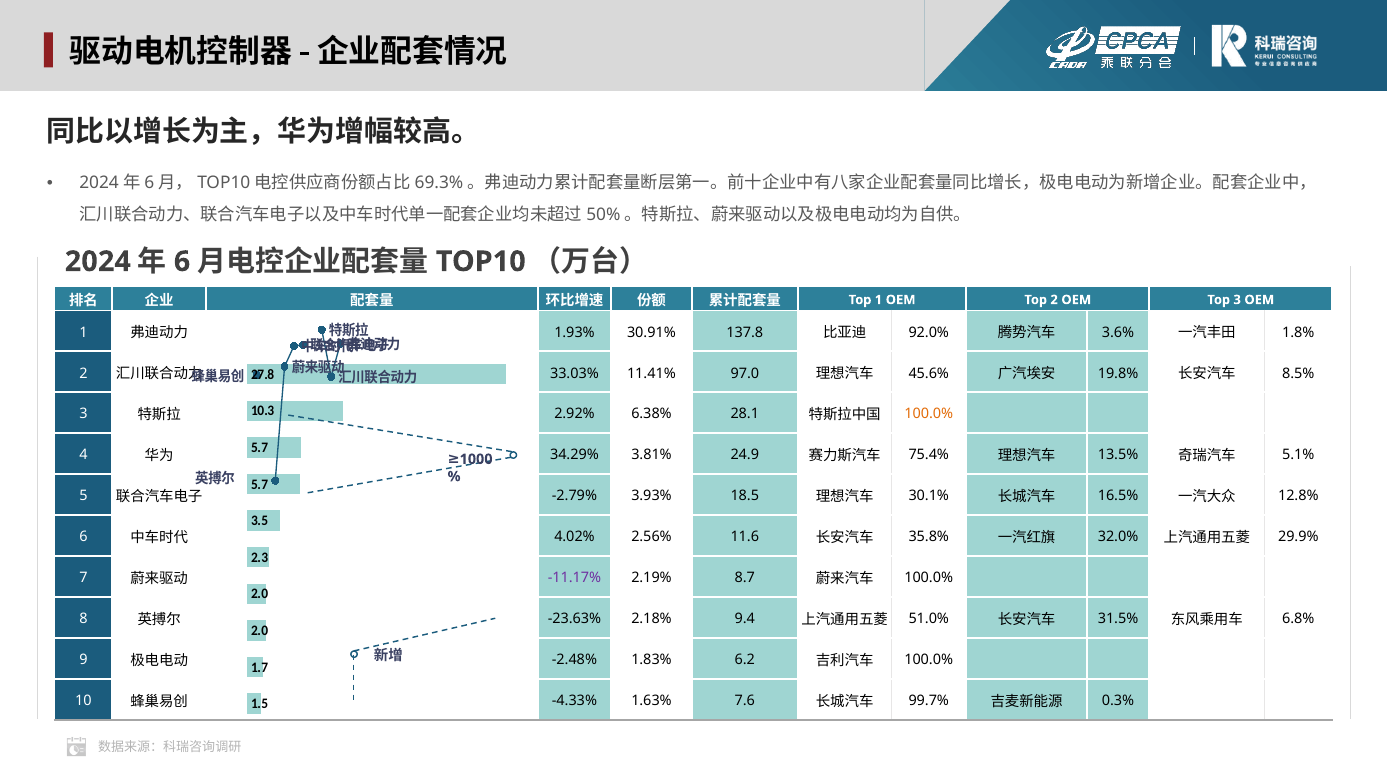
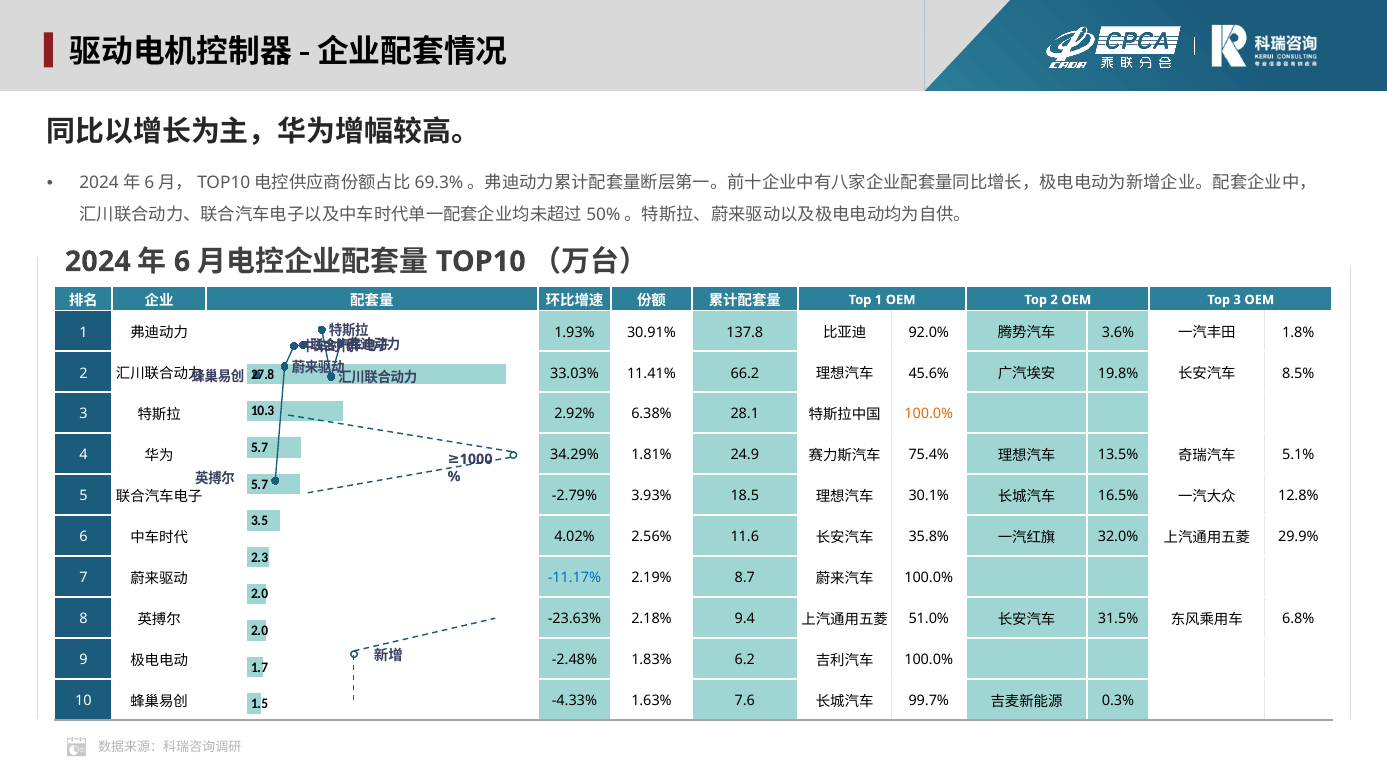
97.0: 97.0 -> 66.2 (745, 373)
3.81%: 3.81% -> 1.81% (652, 455)
-11.17% colour: purple -> blue (575, 578)
